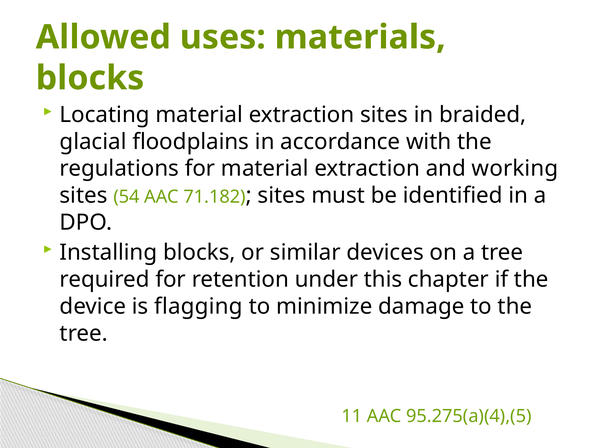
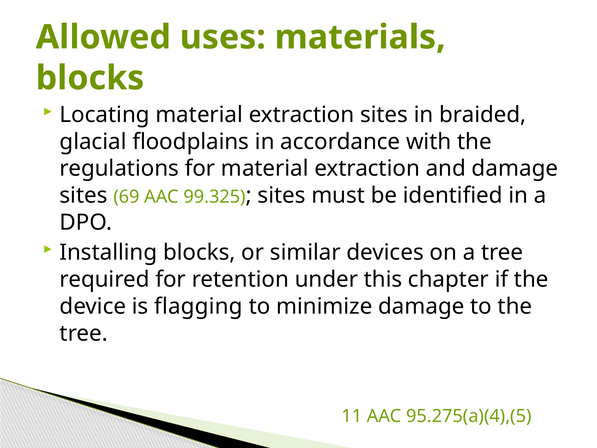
and working: working -> damage (515, 168)
54: 54 -> 69 (126, 197)
71.182: 71.182 -> 99.325 (215, 197)
